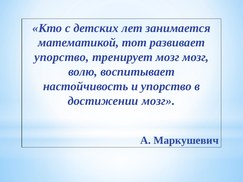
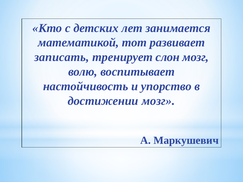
упорство: упорство -> записать (62, 57)
тренирует мозг: мозг -> слон (168, 57)
